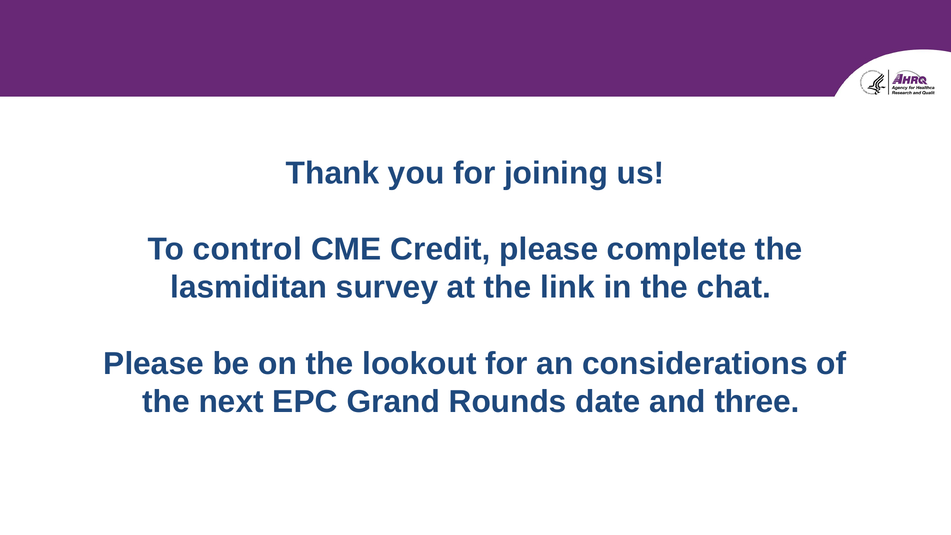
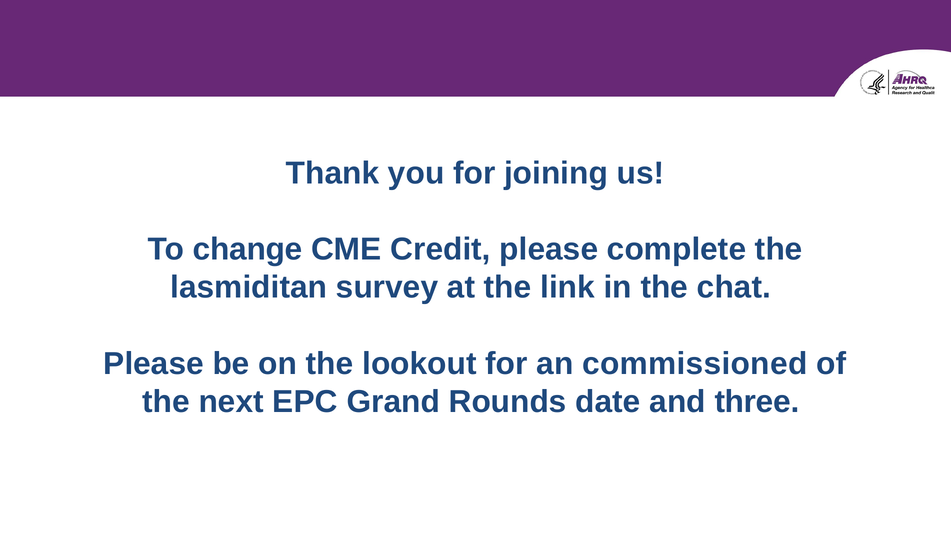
control: control -> change (248, 249)
considerations: considerations -> commissioned (695, 364)
